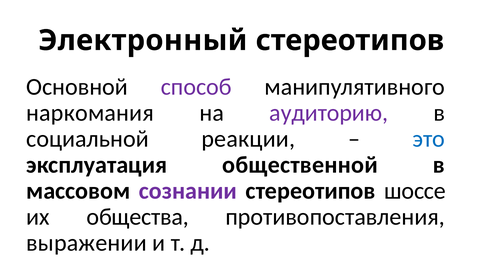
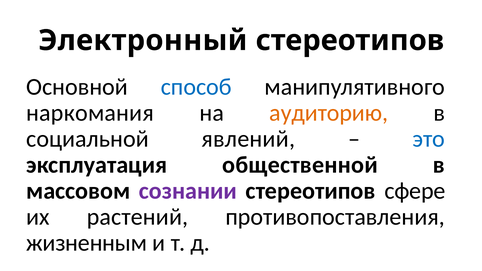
способ colour: purple -> blue (196, 87)
аудиторию colour: purple -> orange (329, 113)
реакции: реакции -> явлений (248, 139)
шоссе: шоссе -> сфере (415, 191)
общества: общества -> растений (137, 217)
выражении: выражении -> жизненным (87, 243)
